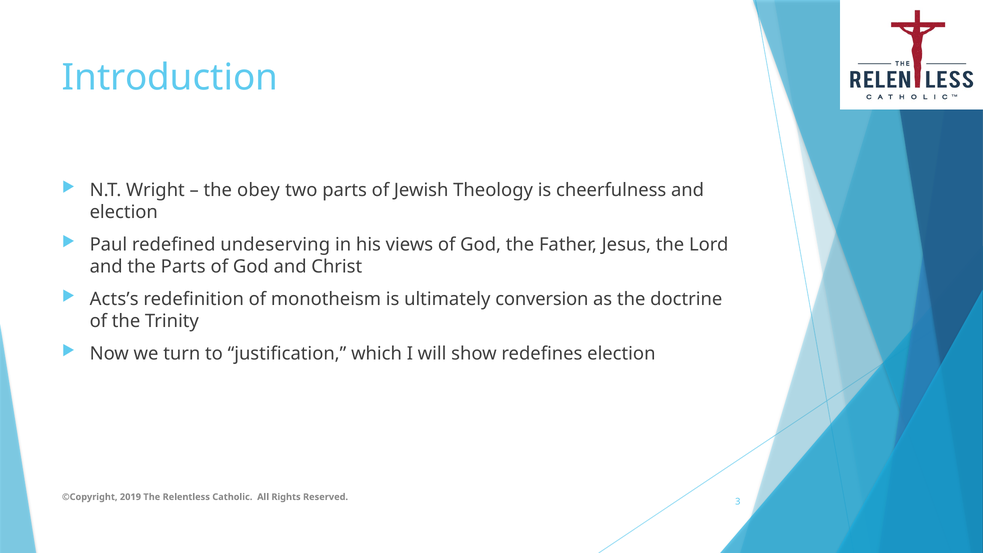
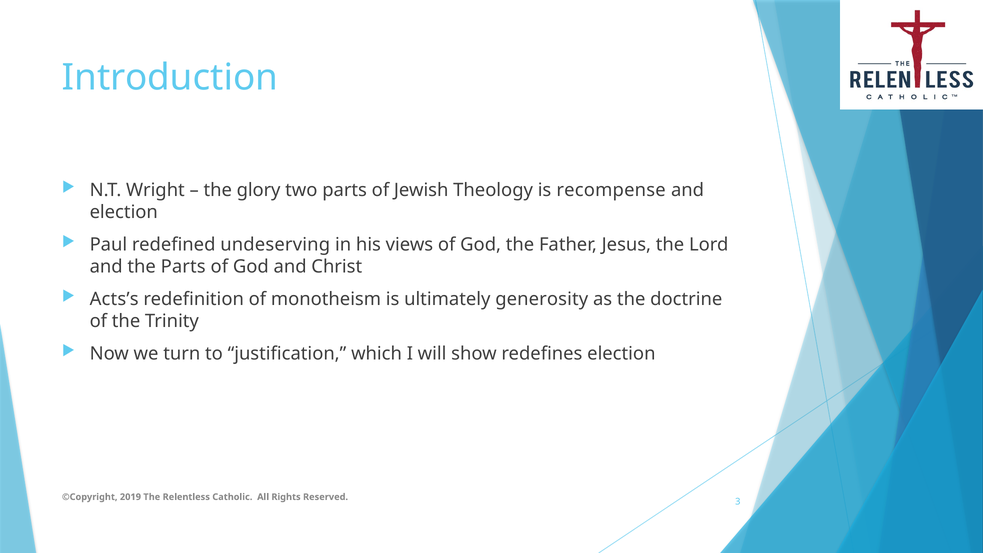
obey: obey -> glory (259, 190)
cheerfulness: cheerfulness -> recompense (611, 190)
conversion: conversion -> generosity (542, 299)
